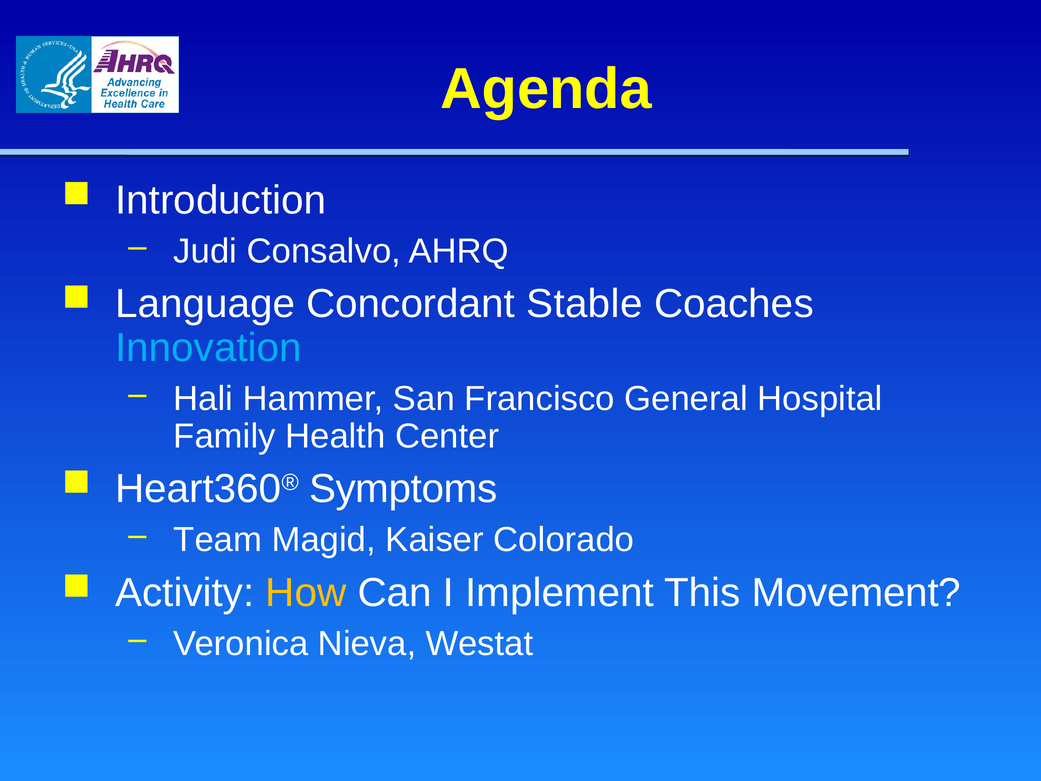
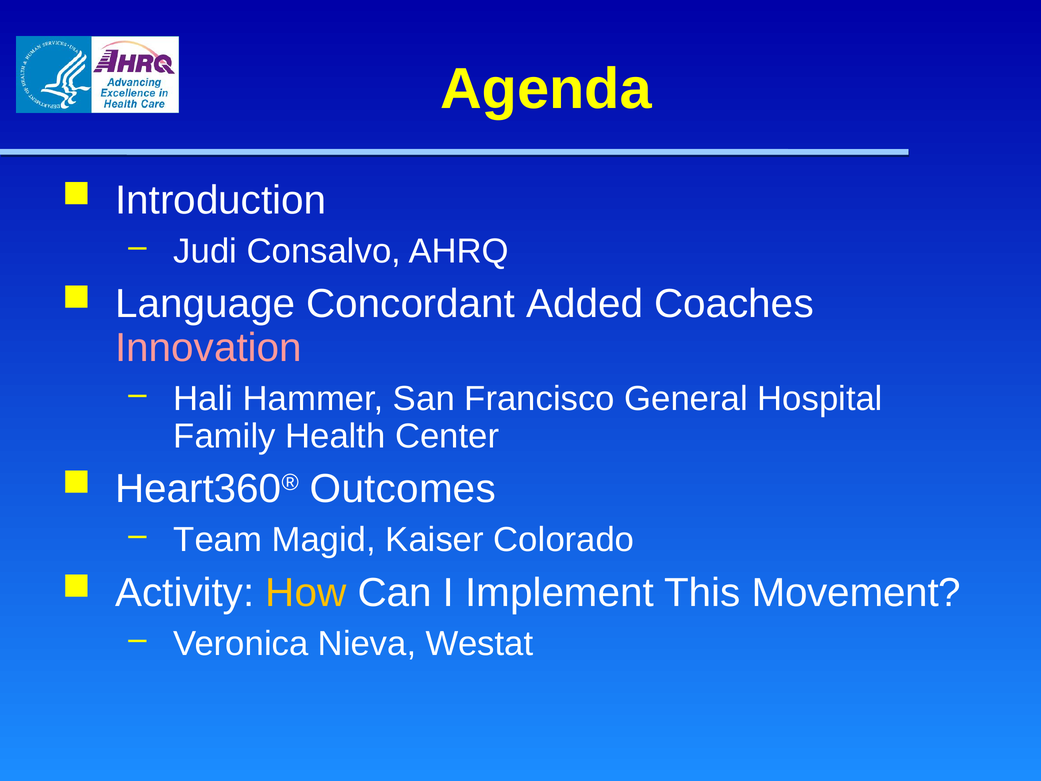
Stable: Stable -> Added (585, 304)
Innovation colour: light blue -> pink (208, 348)
Symptoms: Symptoms -> Outcomes (403, 489)
